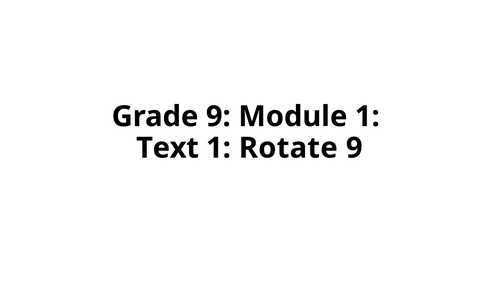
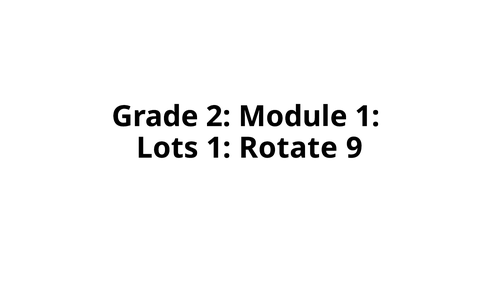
Grade 9: 9 -> 2 (218, 116)
Text: Text -> Lots (167, 148)
